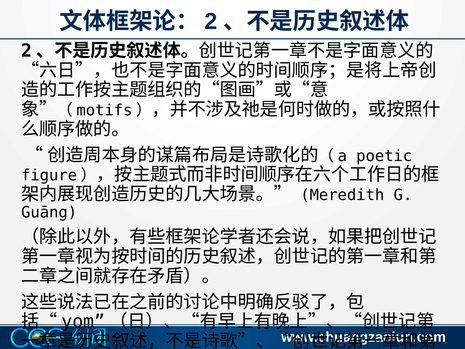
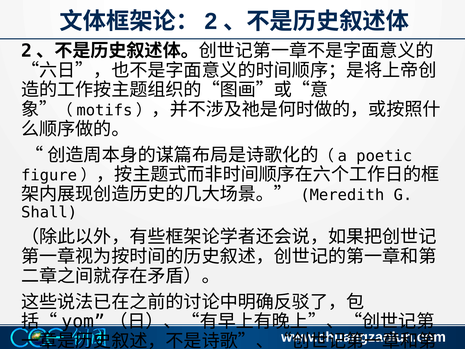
Guāng: Guāng -> Shall (49, 212)
